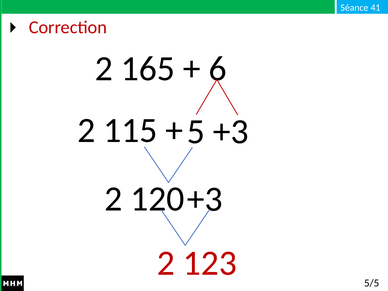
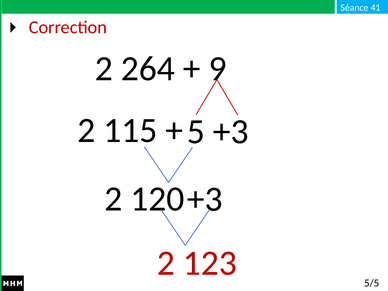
165: 165 -> 264 (148, 69)
6: 6 -> 9 (218, 69)
